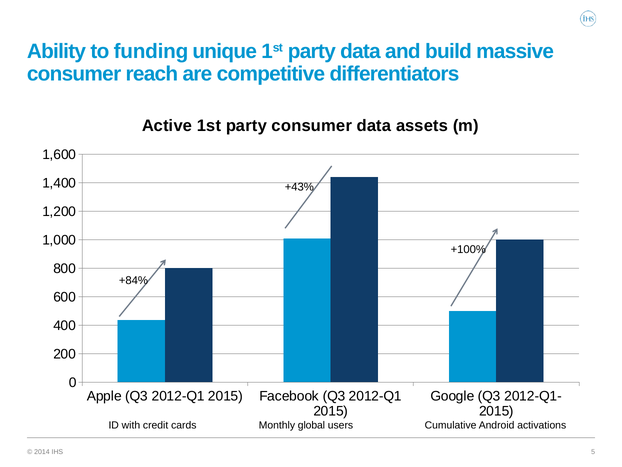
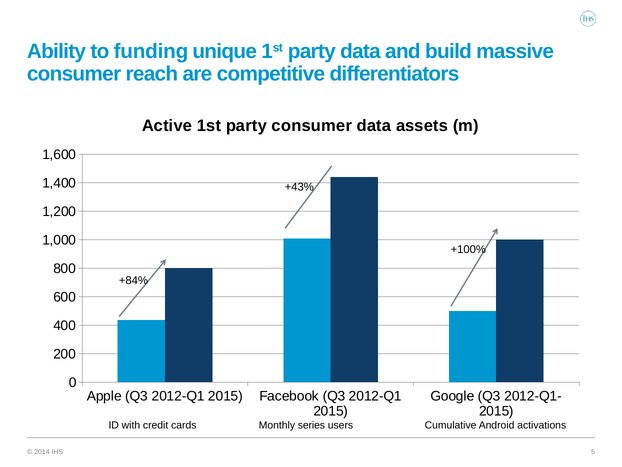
global: global -> series (311, 425)
